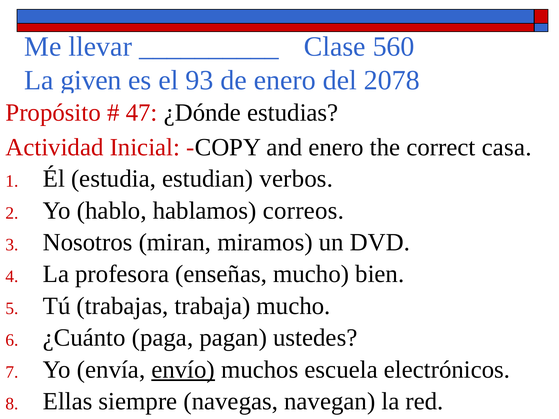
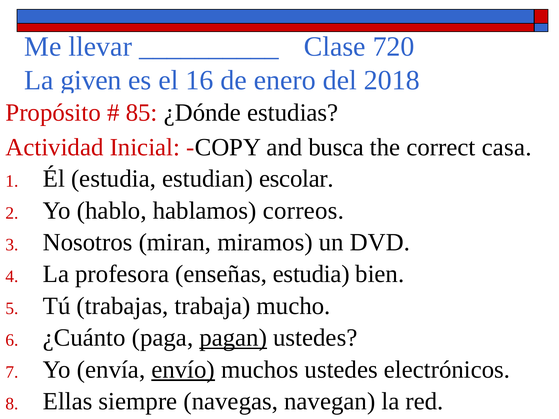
560: 560 -> 720 (394, 47)
93: 93 -> 16 (199, 80)
2078: 2078 -> 2018 (392, 80)
47: 47 -> 85 (142, 113)
and enero: enero -> busca (336, 147)
verbos: verbos -> escolar (296, 179)
enseñas mucho: mucho -> estudia (311, 274)
pagan underline: none -> present (233, 338)
muchos escuela: escuela -> ustedes (341, 370)
